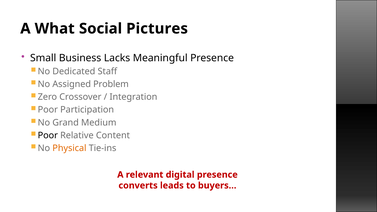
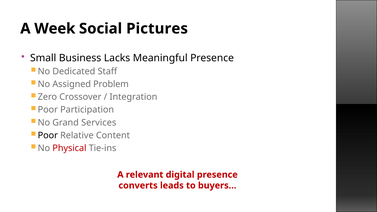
What: What -> Week (55, 29)
Medium: Medium -> Services (99, 123)
Physical colour: orange -> red (69, 148)
